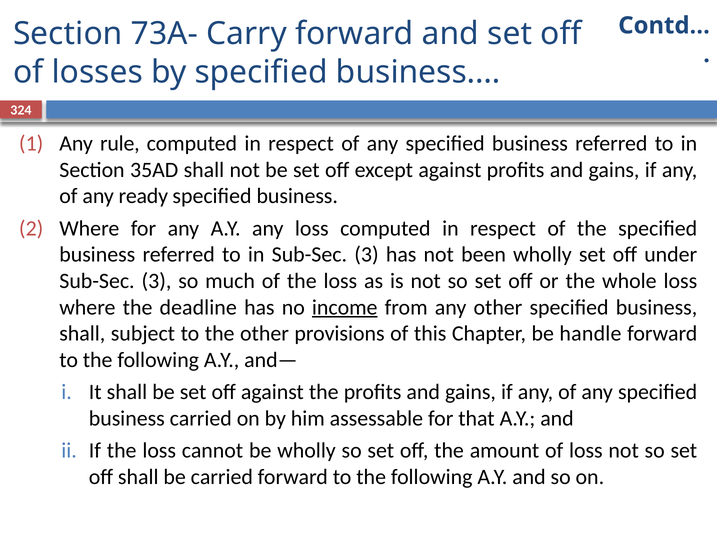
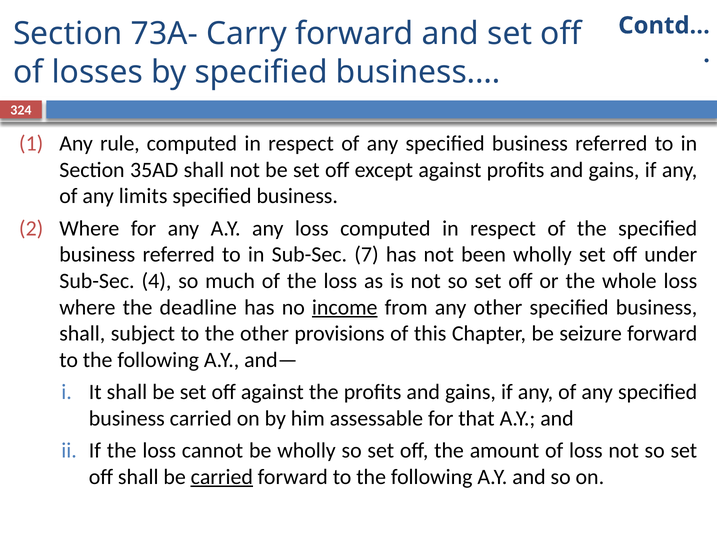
ready: ready -> limits (143, 196)
in Sub-Sec 3: 3 -> 7 (366, 255)
3: 3 -> 4 (156, 281)
handle: handle -> seizure (591, 333)
carried underline: none -> present (222, 477)
